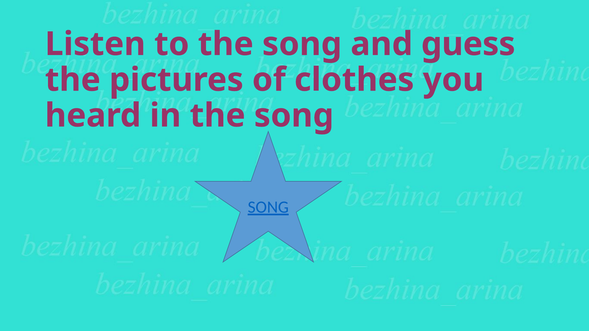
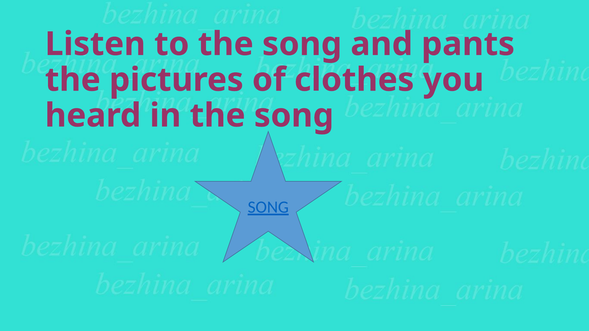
guess: guess -> pants (468, 44)
